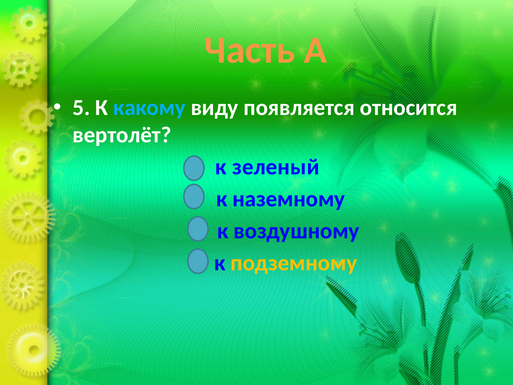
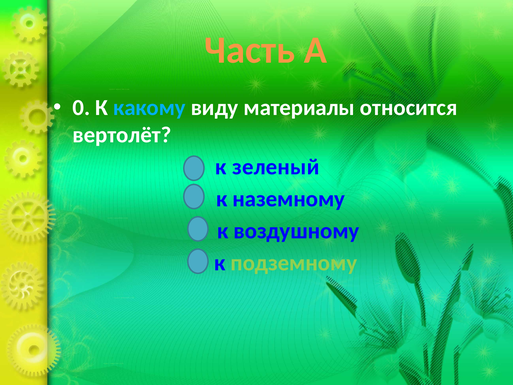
5: 5 -> 0 (81, 108)
появляется: появляется -> материалы (299, 108)
подземному colour: yellow -> light green (294, 263)
